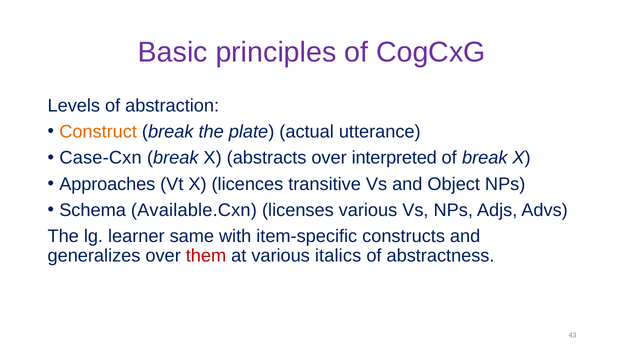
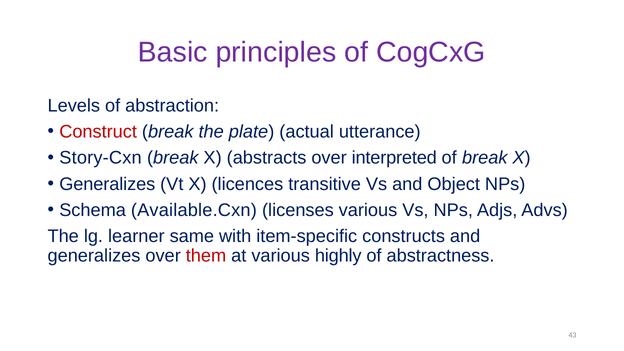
Construct colour: orange -> red (98, 132)
Case-Cxn: Case-Cxn -> Story-Cxn (101, 158)
Approaches: Approaches -> Generalizes (107, 184)
italics: italics -> highly (338, 256)
